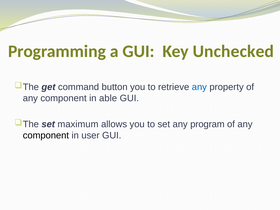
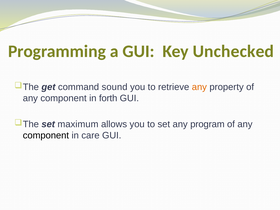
button: button -> sound (115, 87)
any colour: blue -> orange (199, 87)
able: able -> forth (108, 98)
user: user -> care (90, 135)
